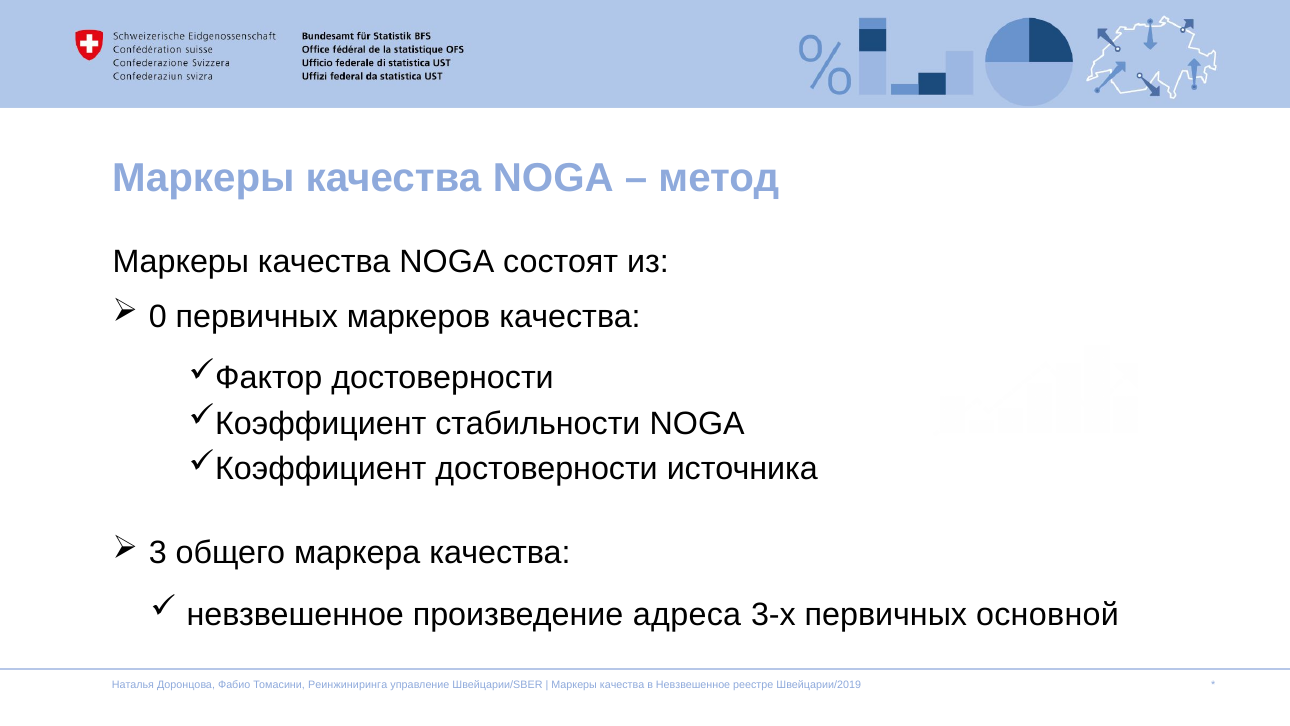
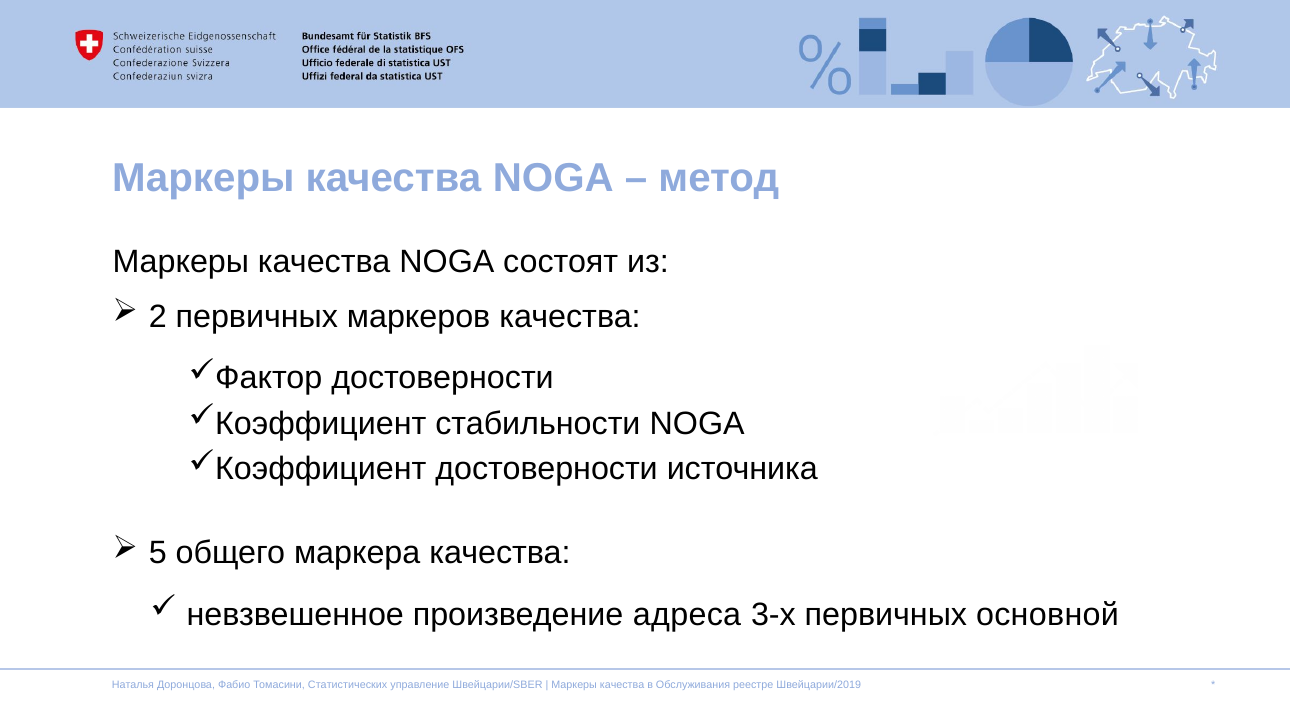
0: 0 -> 2 (158, 316)
3: 3 -> 5 (158, 553)
Реинжиниринга: Реинжиниринга -> Статистических (348, 684)
в Невзвешенное: Невзвешенное -> Обслуживания (693, 684)
